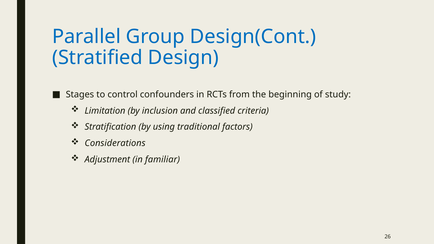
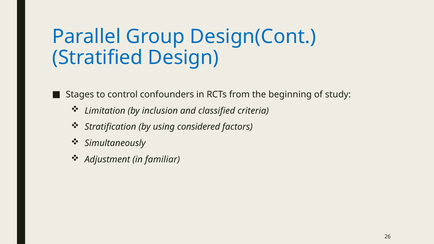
traditional: traditional -> considered (199, 127)
Considerations: Considerations -> Simultaneously (115, 143)
